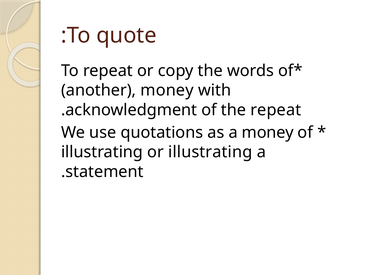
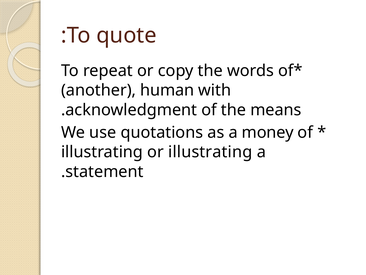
another money: money -> human (167, 90)
the repeat: repeat -> means (276, 110)
